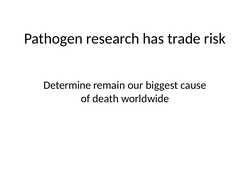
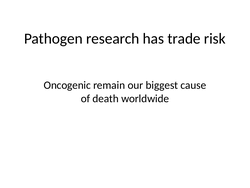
Determine: Determine -> Oncogenic (67, 85)
